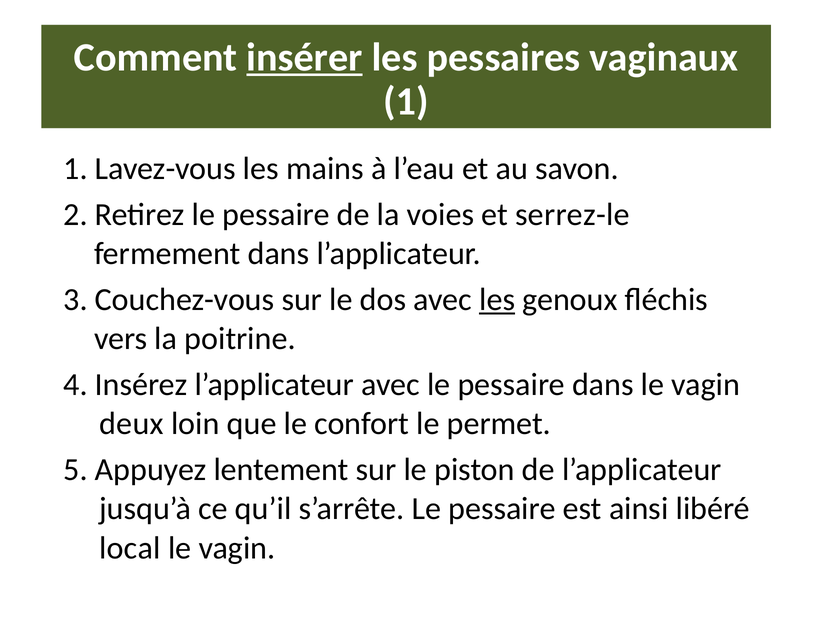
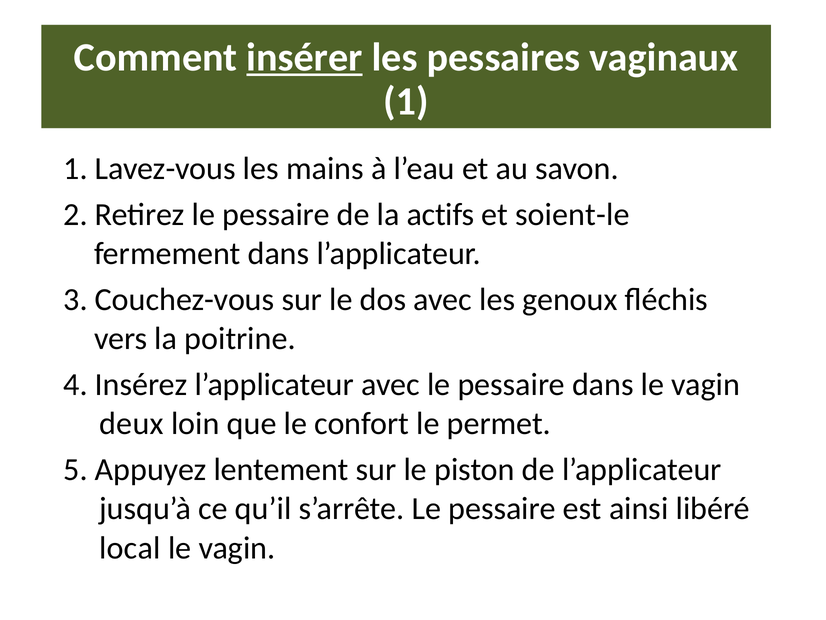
voies: voies -> actifs (441, 214)
serrez-le: serrez-le -> soient-le (572, 214)
les underline: present -> none (497, 299)
